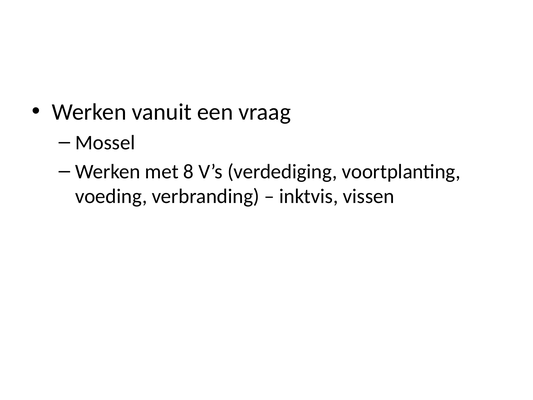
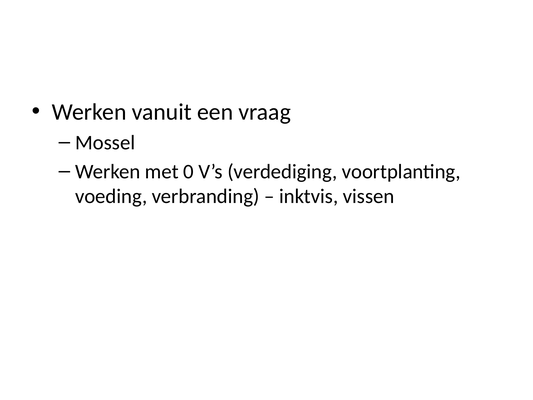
8: 8 -> 0 (189, 171)
